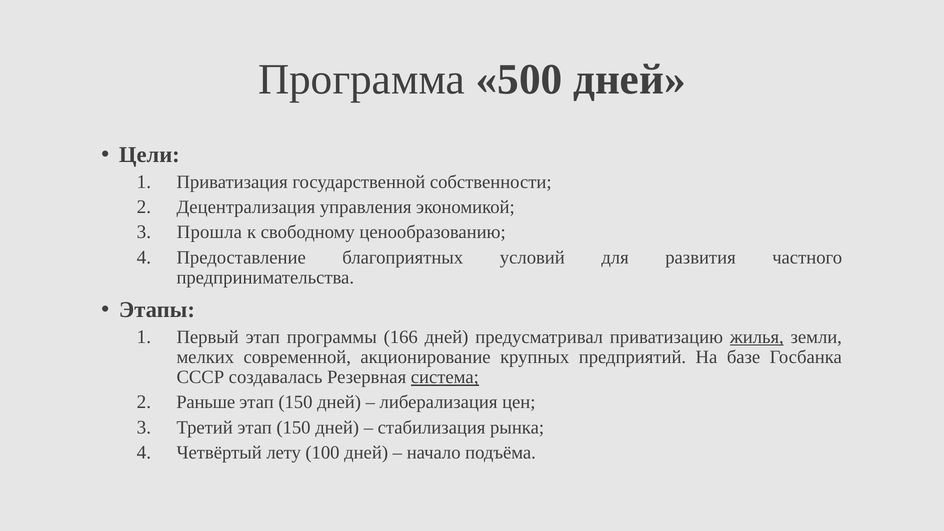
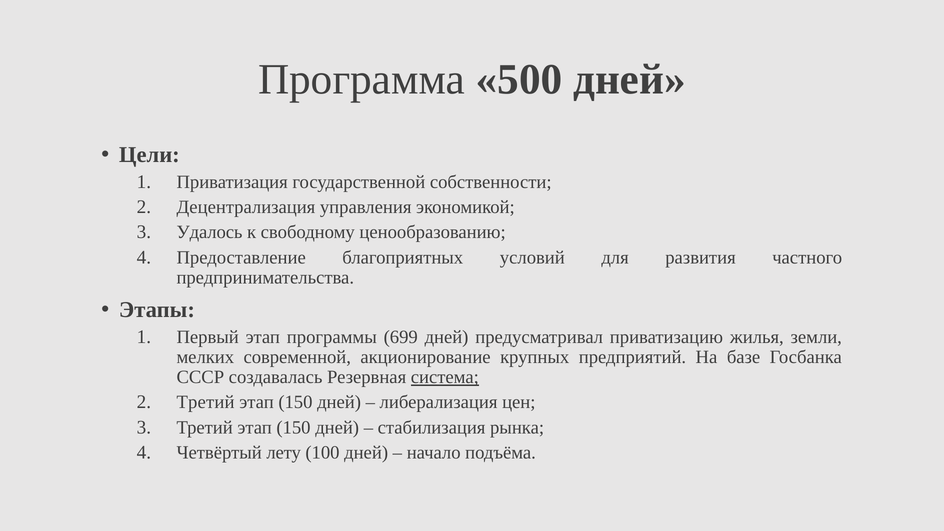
Прошла: Прошла -> Удалось (210, 232)
166: 166 -> 699 (401, 337)
жилья underline: present -> none (757, 337)
Раньше: Раньше -> Третий (206, 402)
